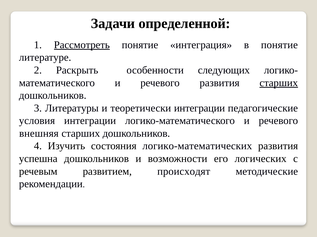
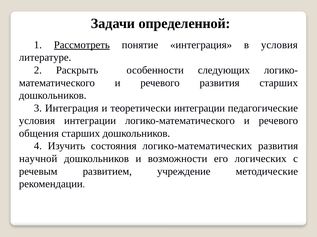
в понятие: понятие -> условия (279, 45)
старших underline: present -> none (279, 83)
3 Литературы: Литературы -> Интеграция (72, 108)
внешняя: внешняя -> общения (39, 134)
успешна: успешна -> научной (38, 159)
происходят: происходят -> учреждение (184, 172)
